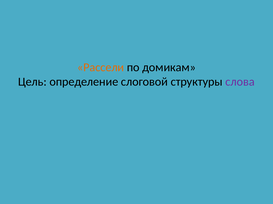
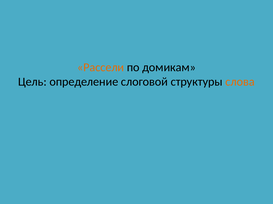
слова colour: purple -> orange (240, 82)
